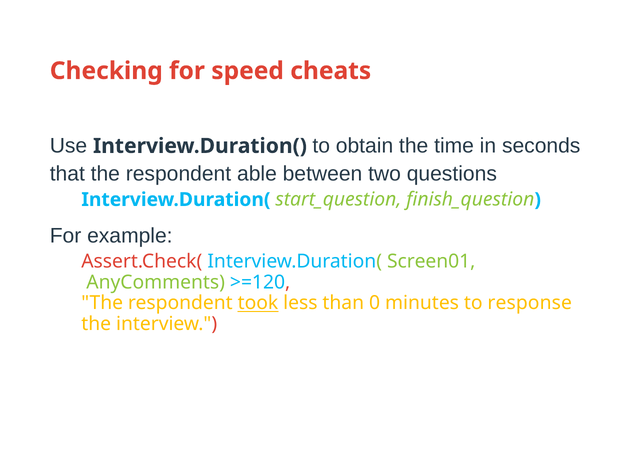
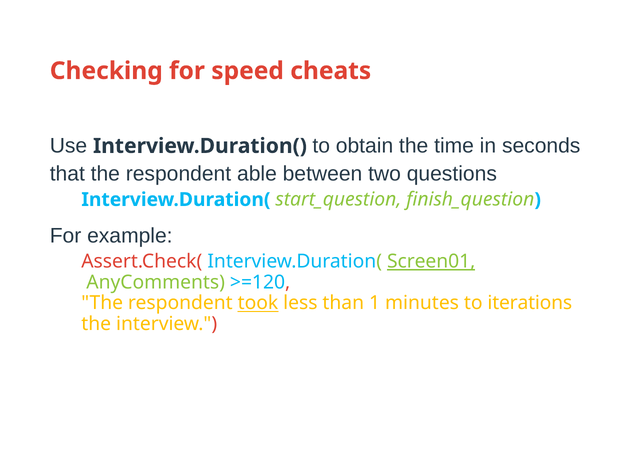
Screen01 underline: none -> present (431, 261)
0: 0 -> 1 (375, 303)
response: response -> iterations (530, 303)
